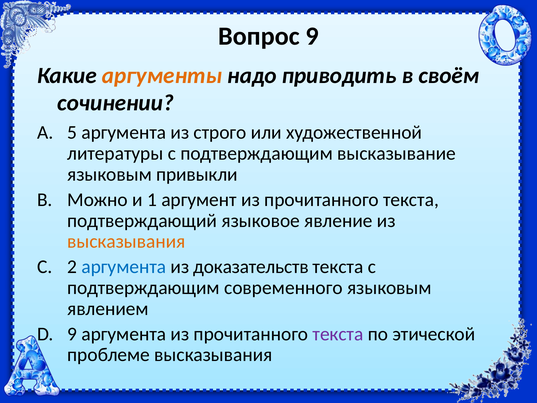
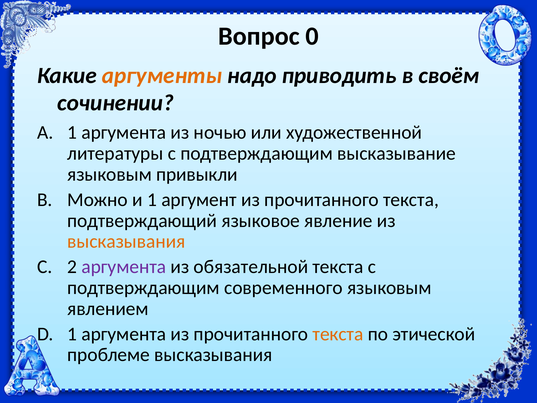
Вопрос 9: 9 -> 0 (312, 36)
5: 5 -> 1 (72, 132)
строго: строго -> ночью (220, 132)
аргумента colour: blue -> purple (124, 267)
доказательств: доказательств -> обязательной (251, 267)
9: 9 -> 1 (72, 334)
текста colour: purple -> orange (338, 334)
